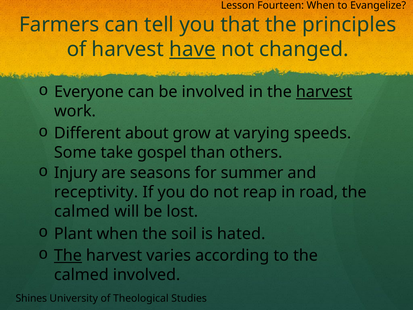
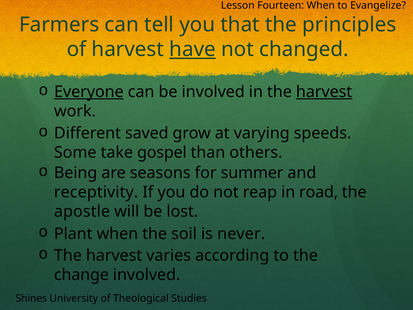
Everyone underline: none -> present (89, 92)
about: about -> saved (147, 133)
Injury: Injury -> Being (76, 173)
calmed: calmed -> apostle (82, 211)
hated: hated -> never (241, 234)
The underline: present -> none (68, 255)
calmed: calmed -> change (81, 275)
